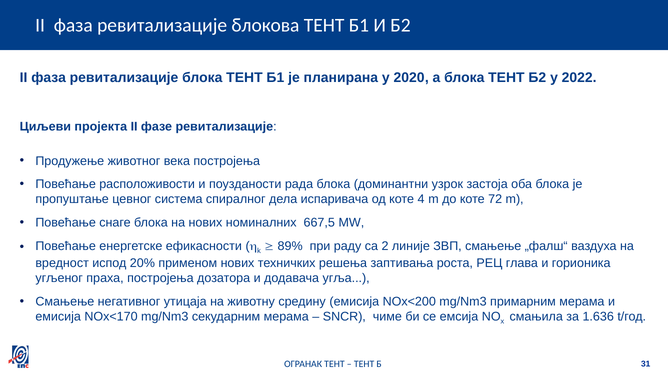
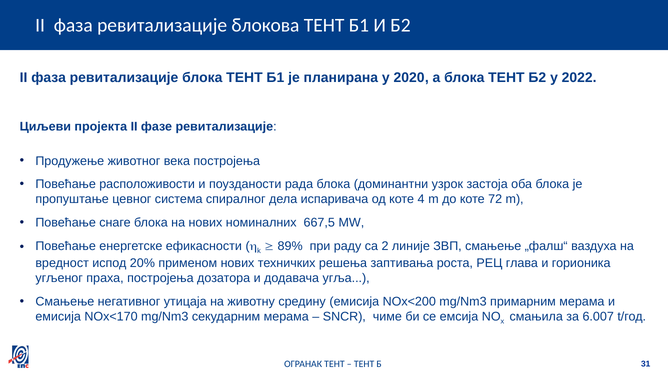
1.636: 1.636 -> 6.007 (598, 317)
